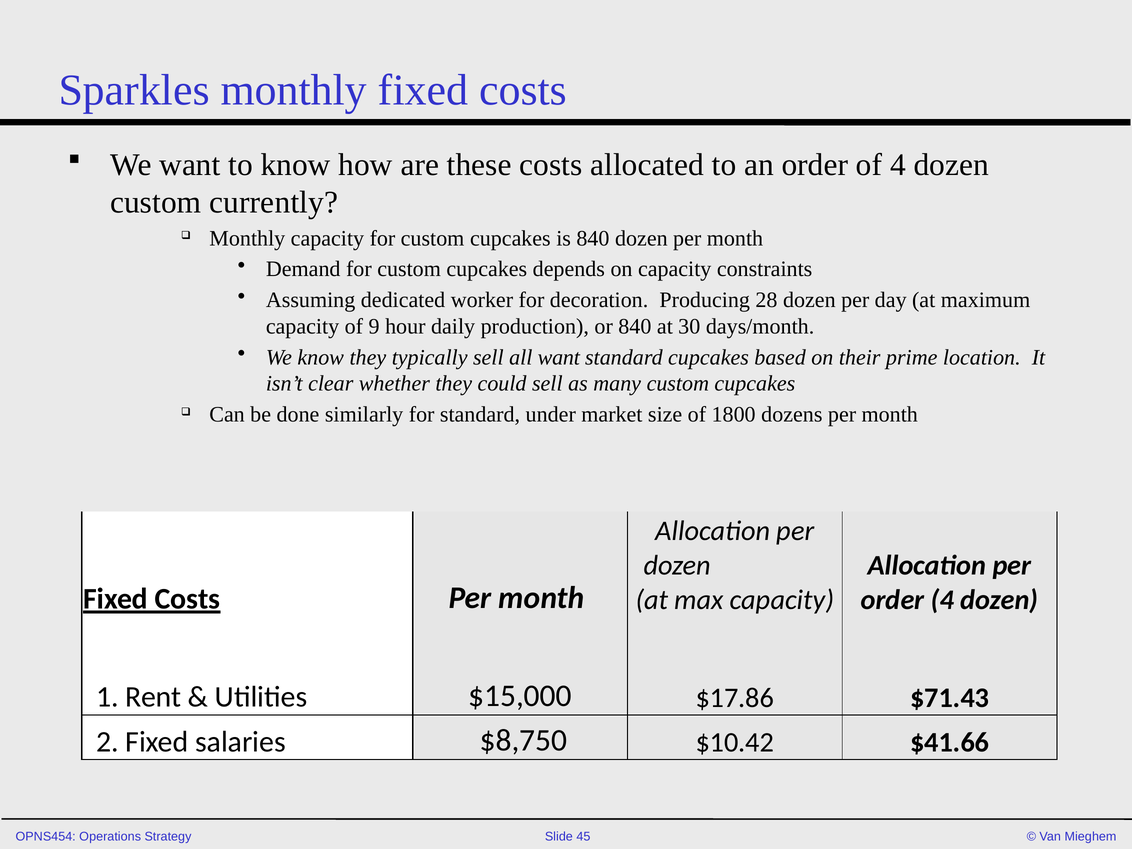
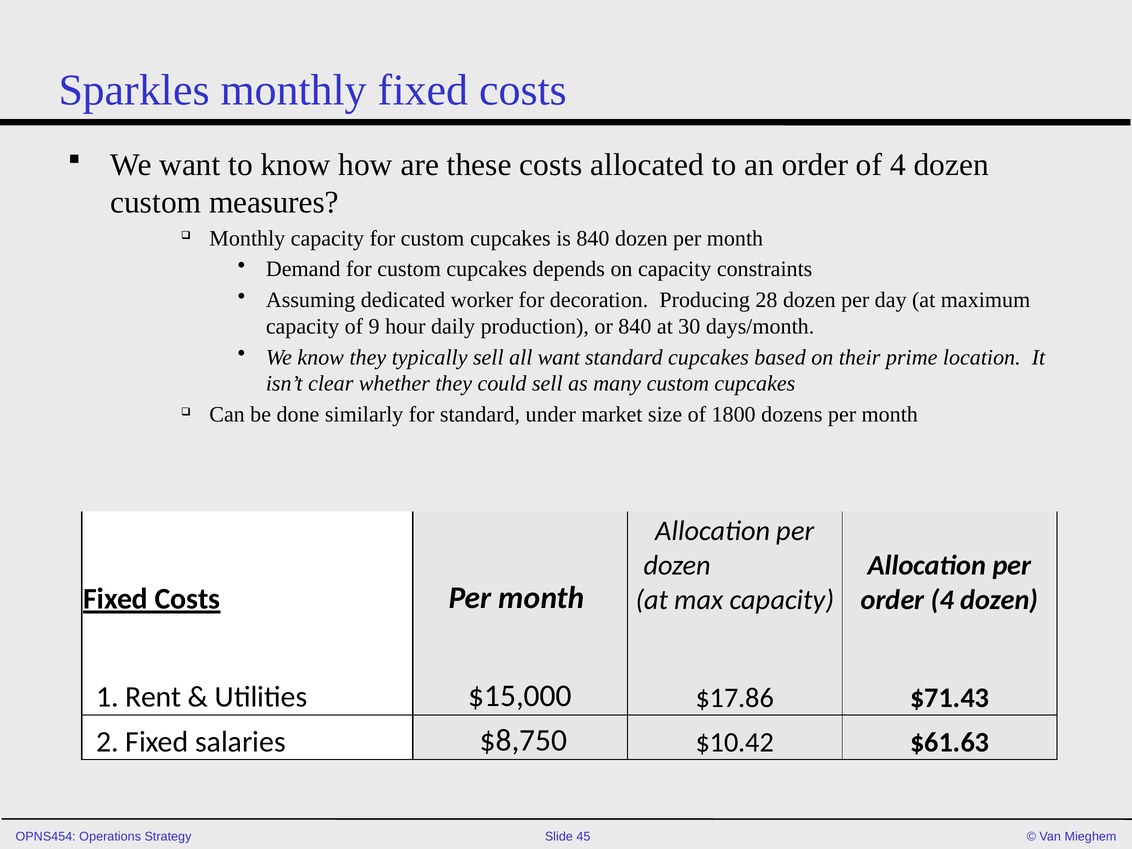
currently: currently -> measures (274, 203)
$41.66: $41.66 -> $61.63 (950, 743)
